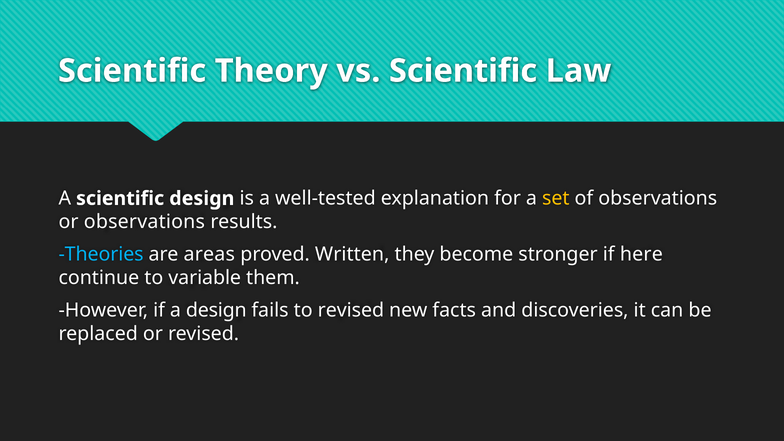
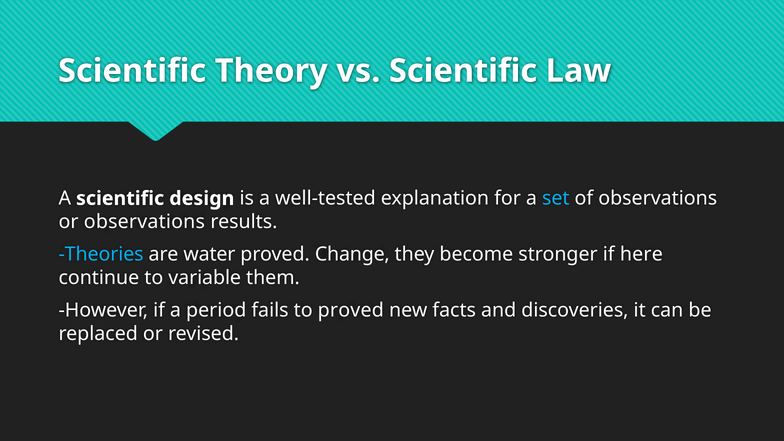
set colour: yellow -> light blue (556, 198)
areas: areas -> water (209, 254)
Written: Written -> Change (352, 254)
a design: design -> period (216, 310)
to revised: revised -> proved (351, 310)
